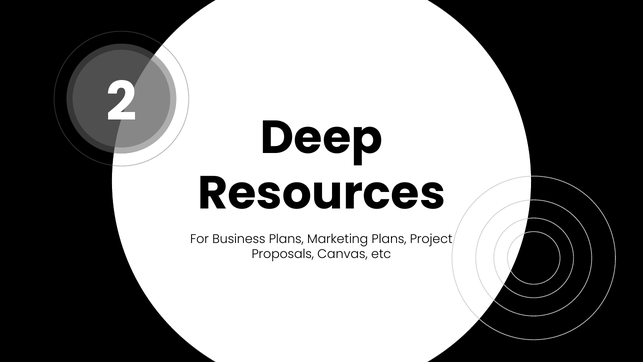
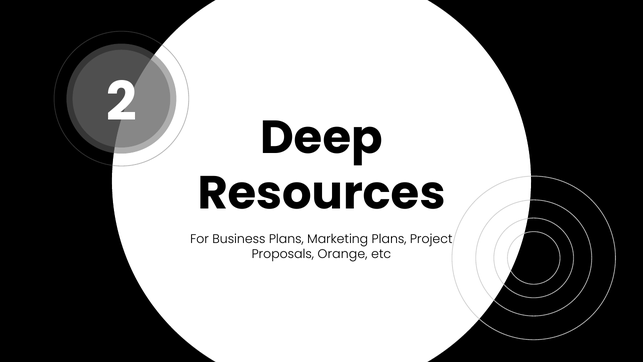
Canvas: Canvas -> Orange (343, 254)
